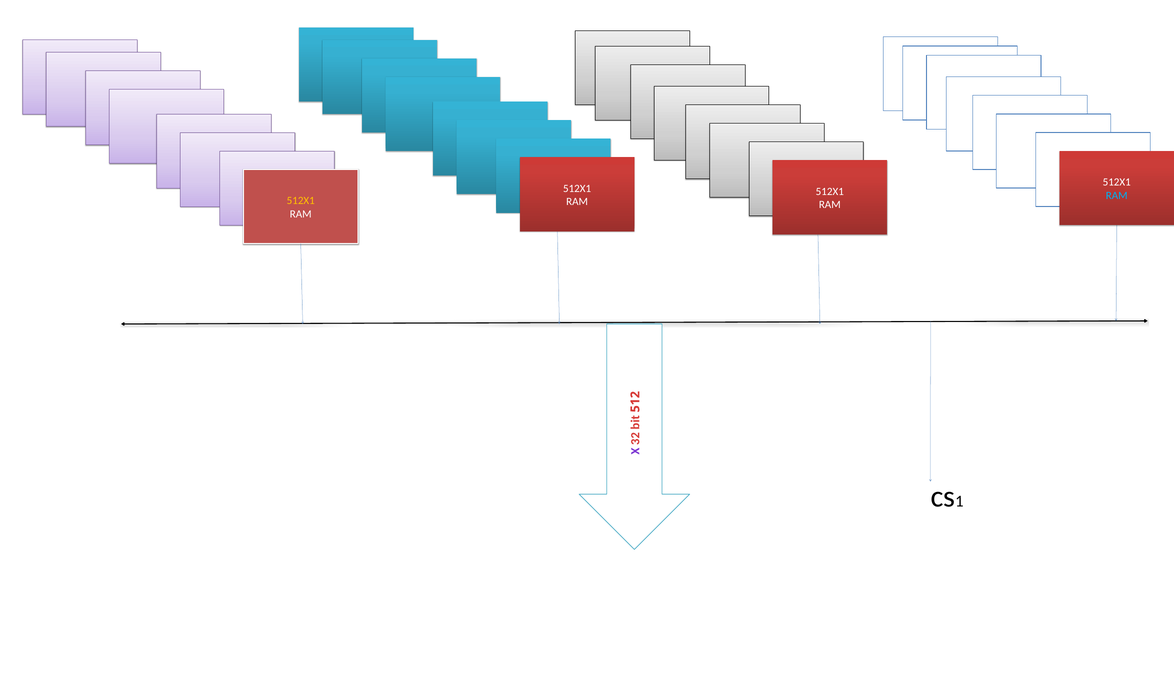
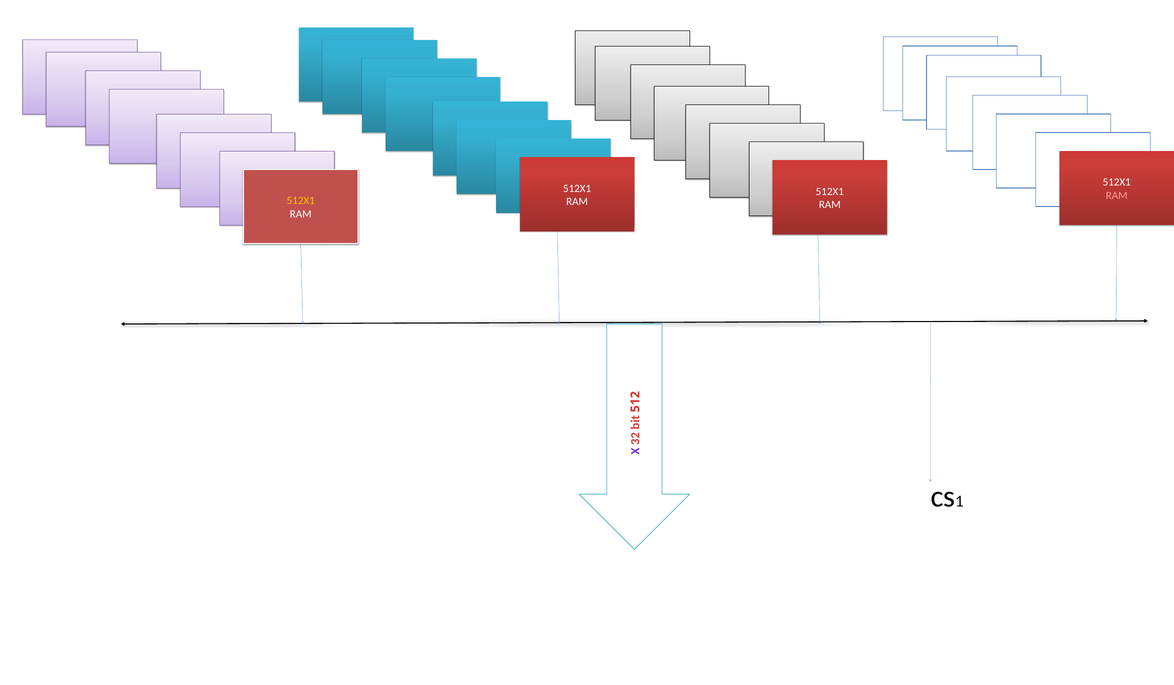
RAM colour: light blue -> pink (1117, 195)
